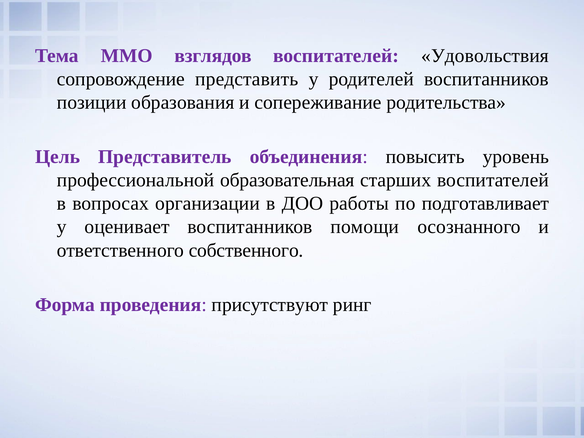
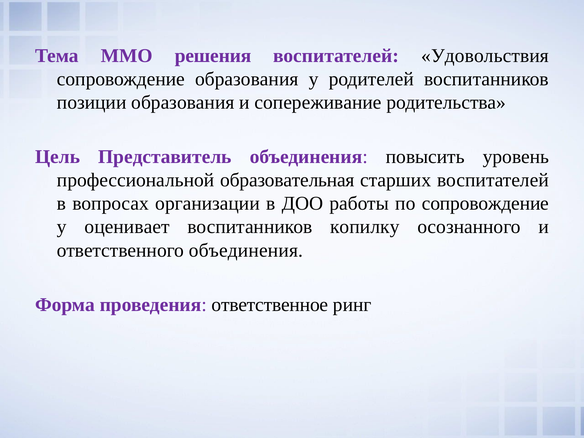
взглядов: взглядов -> решения (213, 56)
сопровождение представить: представить -> образования (247, 79)
по подготавливает: подготавливает -> сопровождение (485, 204)
помощи: помощи -> копилку (365, 227)
ответственного собственного: собственного -> объединения (246, 250)
присутствуют: присутствуют -> ответственное (270, 305)
